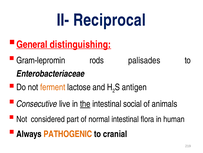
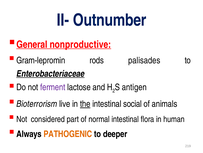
Reciprocal: Reciprocal -> Outnumber (110, 20)
distinguishing: distinguishing -> nonproductive (80, 44)
Enterobacteriaceae underline: none -> present (50, 73)
ferment colour: orange -> purple (53, 87)
Consecutive: Consecutive -> Bioterrorism (37, 103)
cranial: cranial -> deeper (115, 133)
